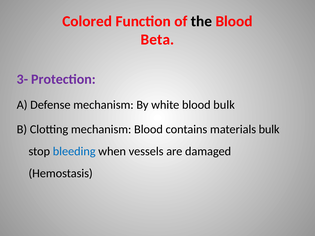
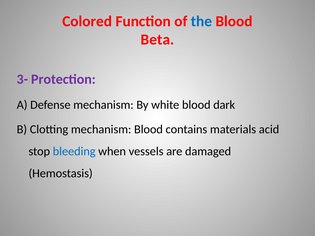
the colour: black -> blue (201, 21)
blood bulk: bulk -> dark (224, 105)
materials bulk: bulk -> acid (269, 129)
